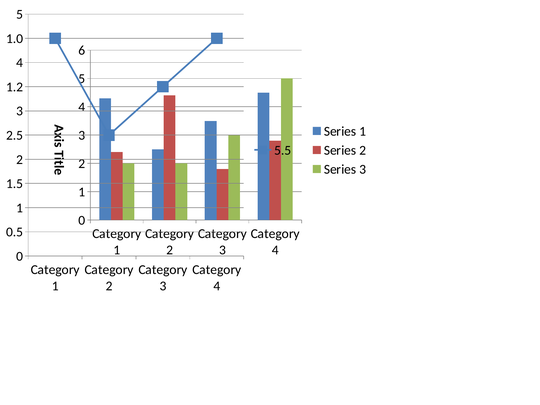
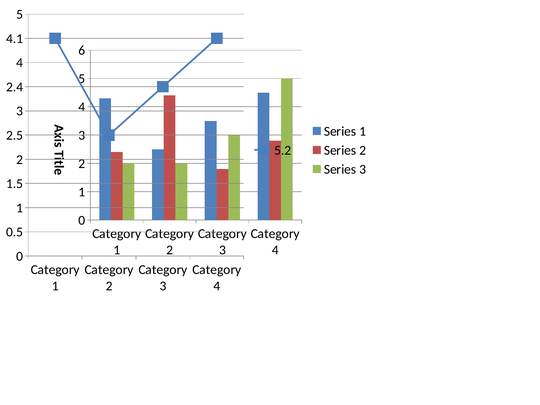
1.0: 1.0 -> 4.1 (15, 39)
1.2: 1.2 -> 2.4 (15, 87)
5.5: 5.5 -> 5.2 (283, 150)
